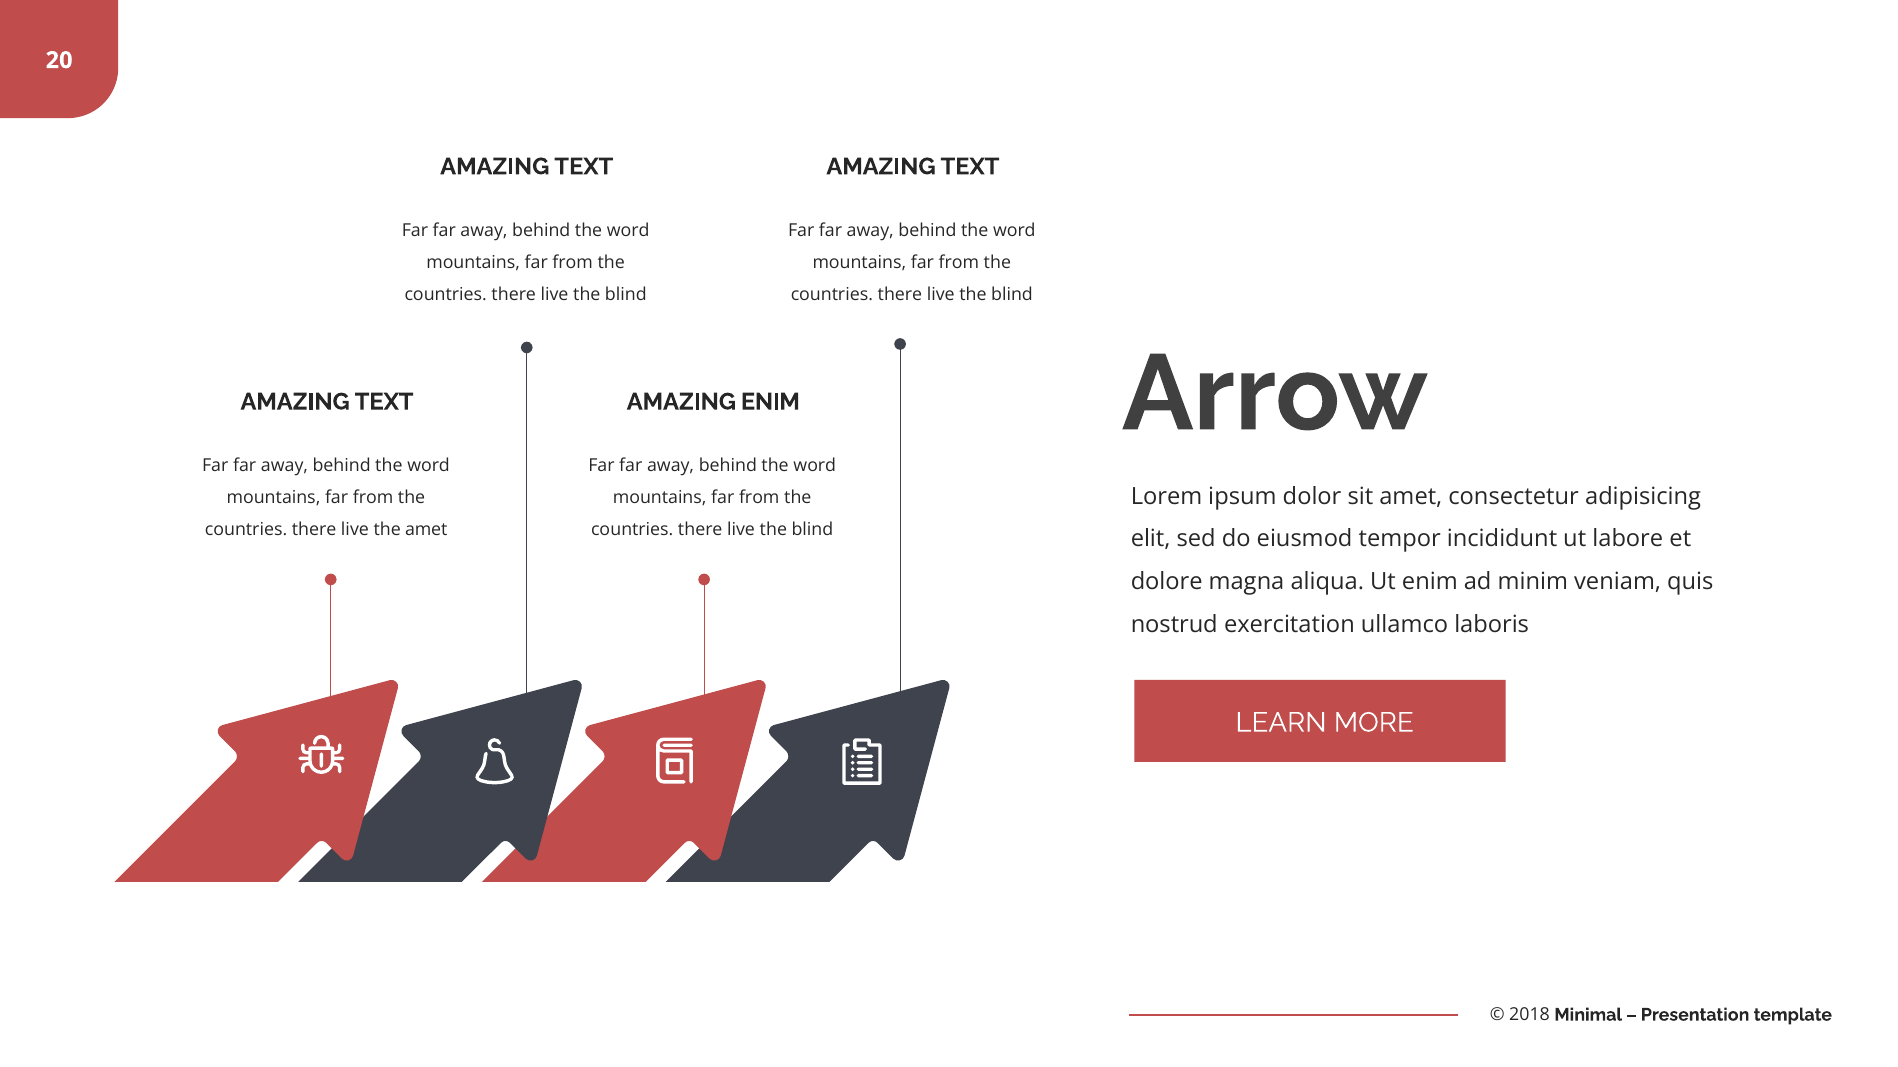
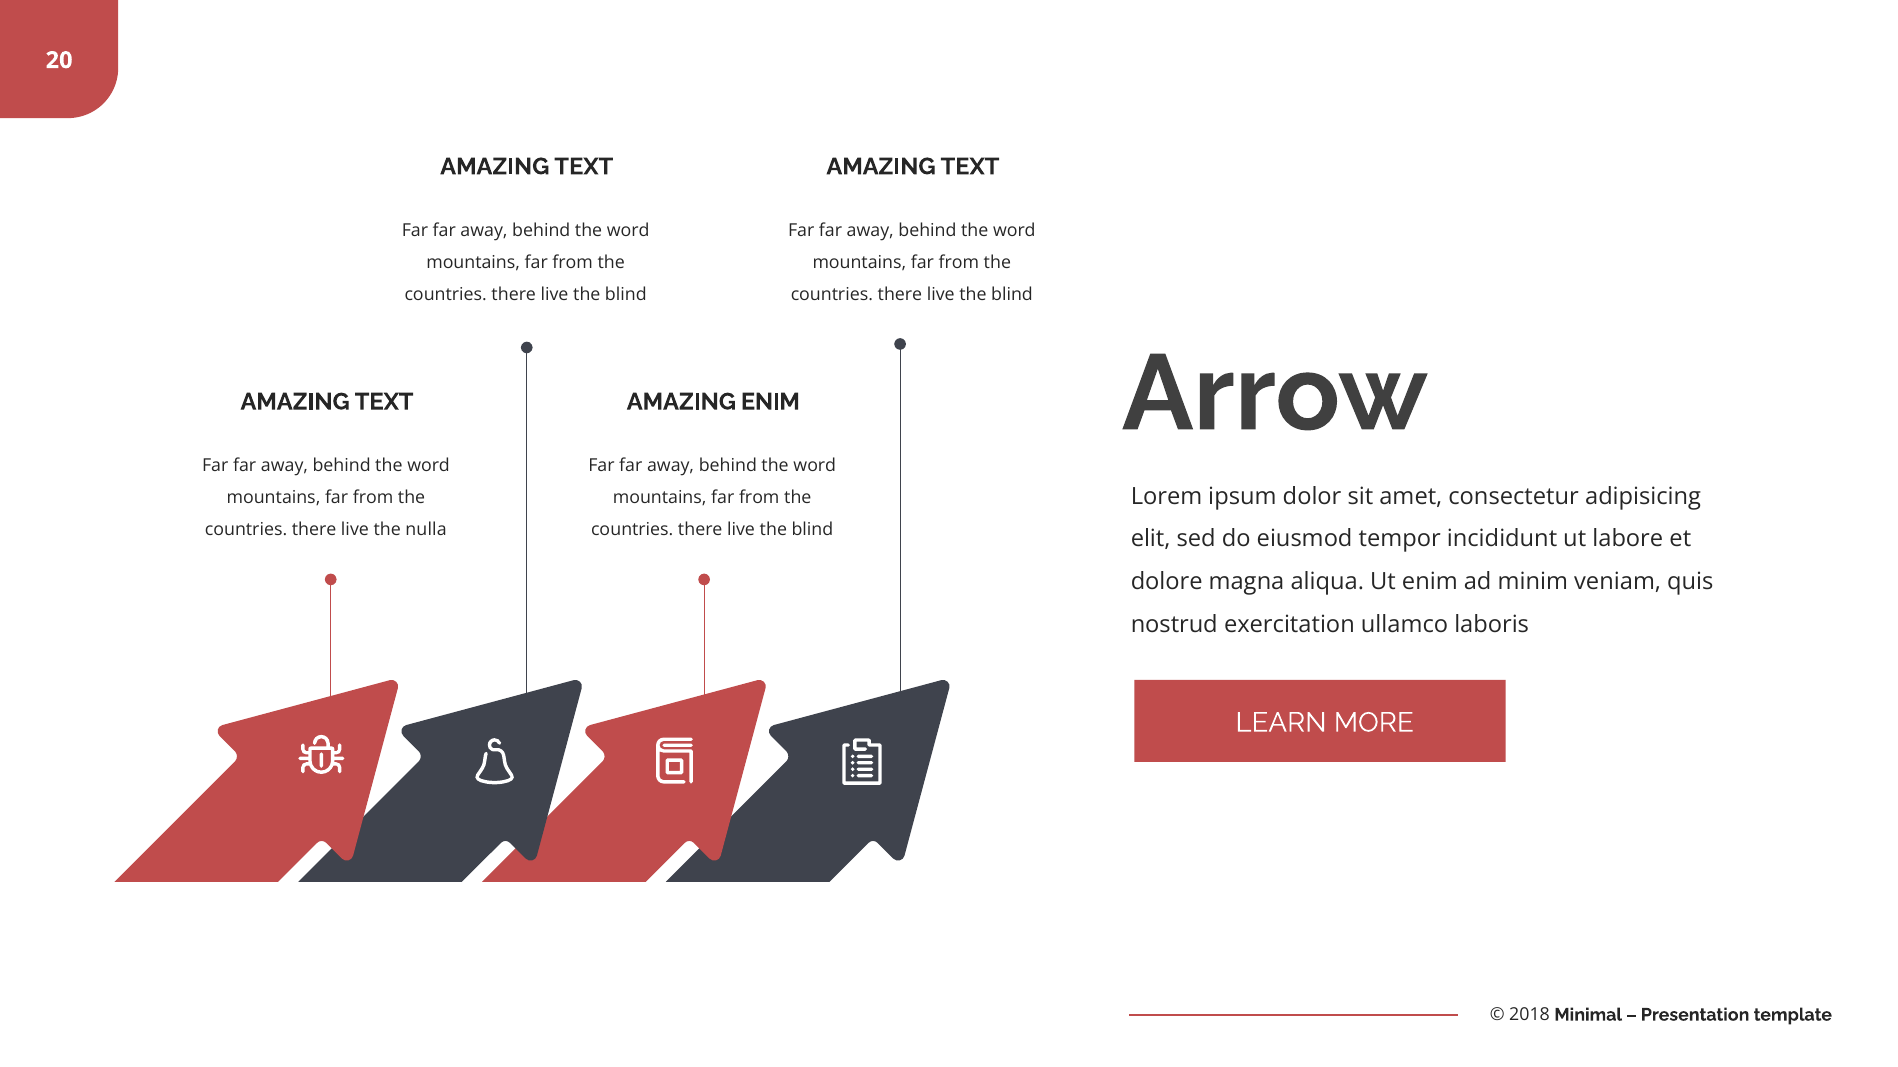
the amet: amet -> nulla (426, 530)
